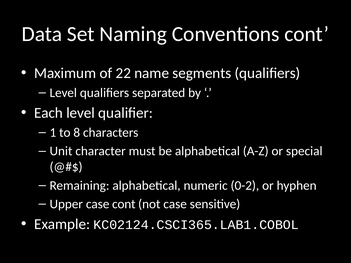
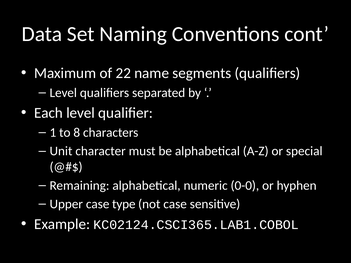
0-2: 0-2 -> 0-0 (245, 186)
case cont: cont -> type (124, 204)
